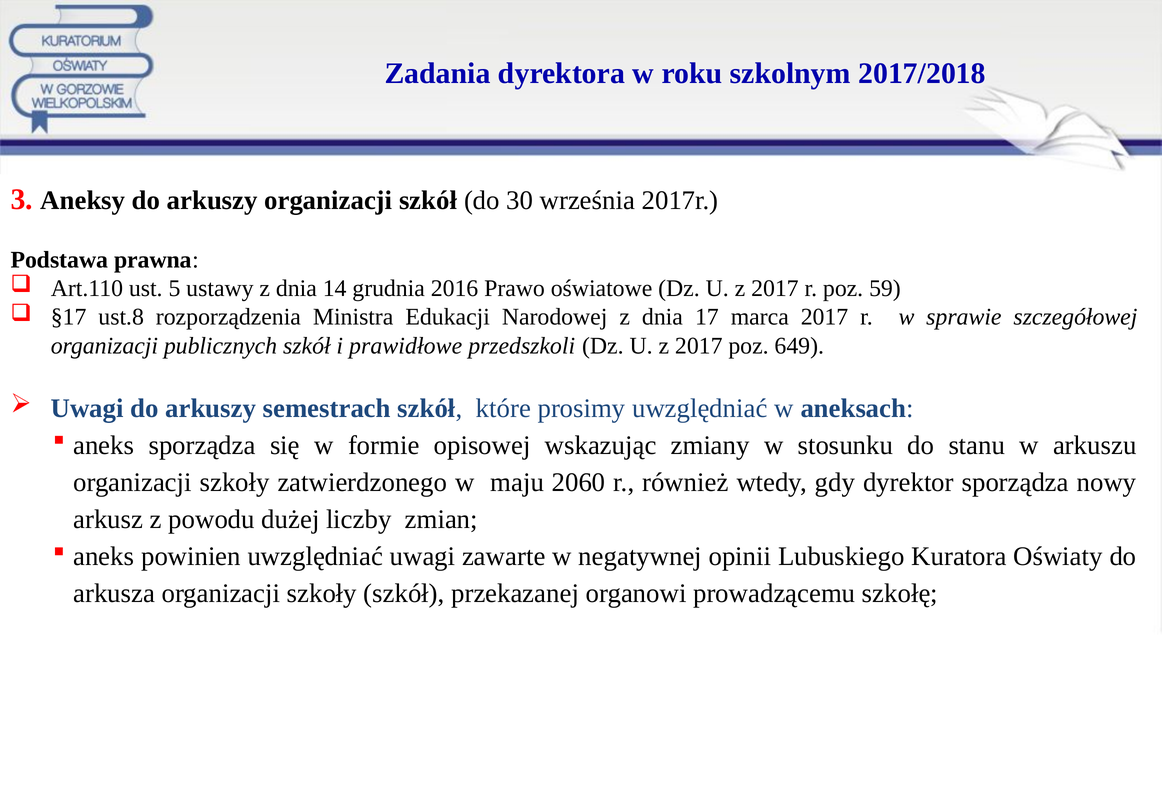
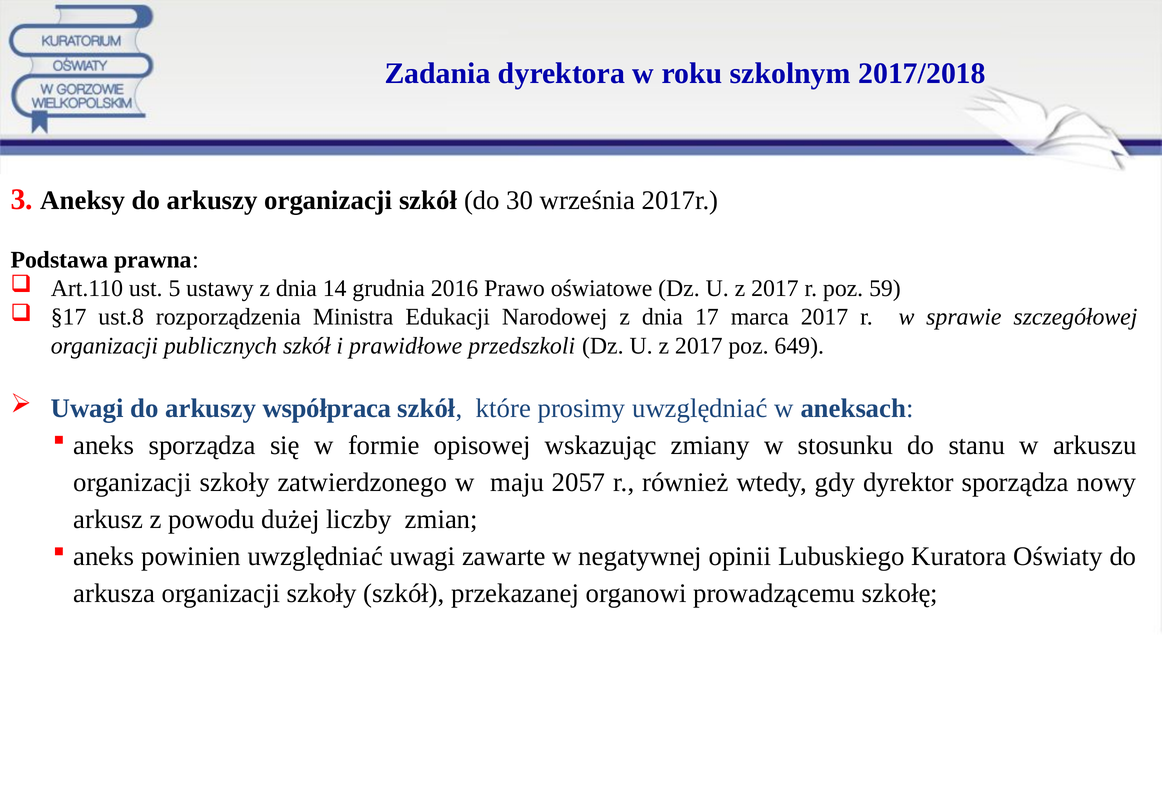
semestrach: semestrach -> współpraca (327, 408)
2060: 2060 -> 2057 (579, 482)
